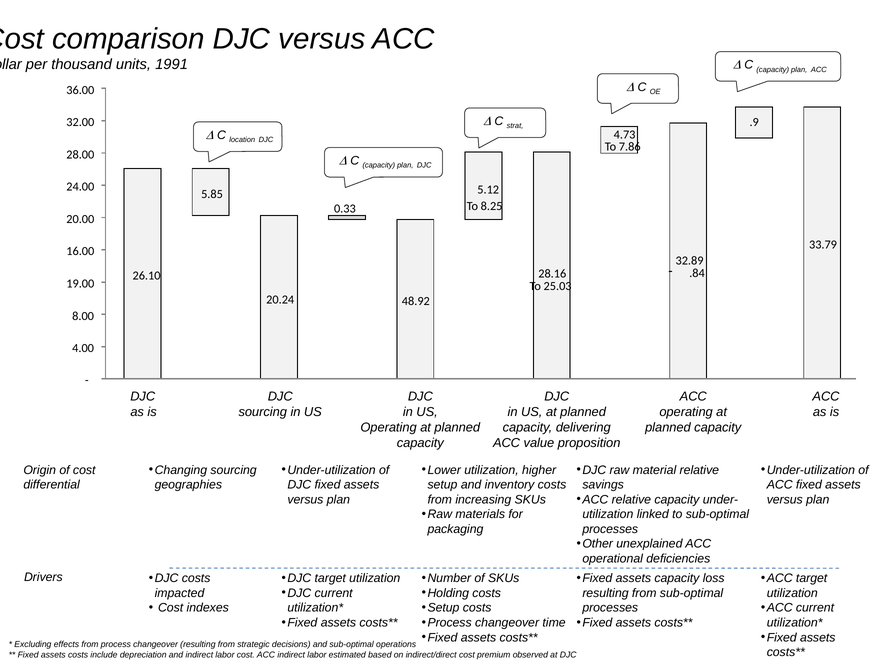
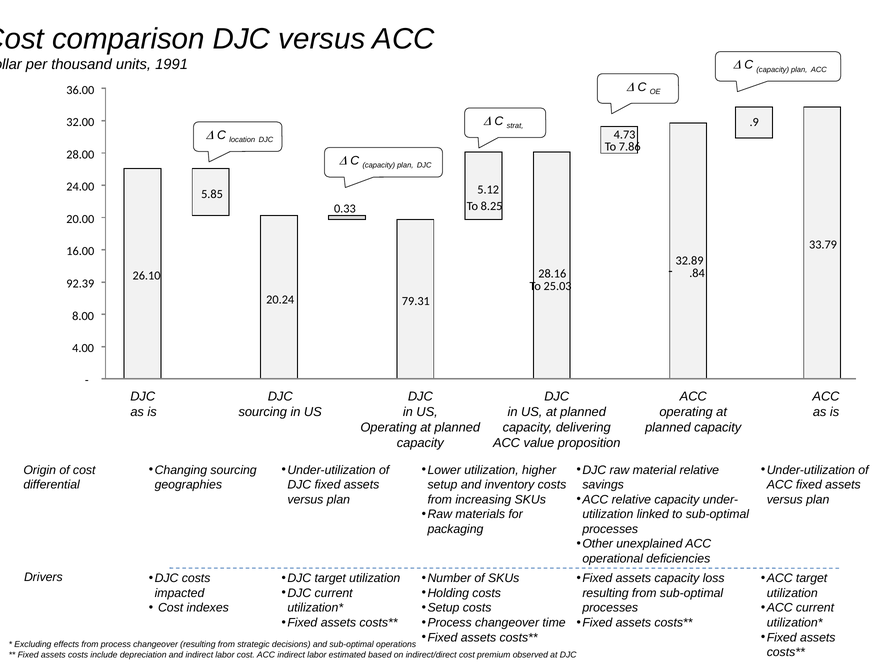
19.00: 19.00 -> 92.39 (80, 284)
48.92: 48.92 -> 79.31 (416, 301)
